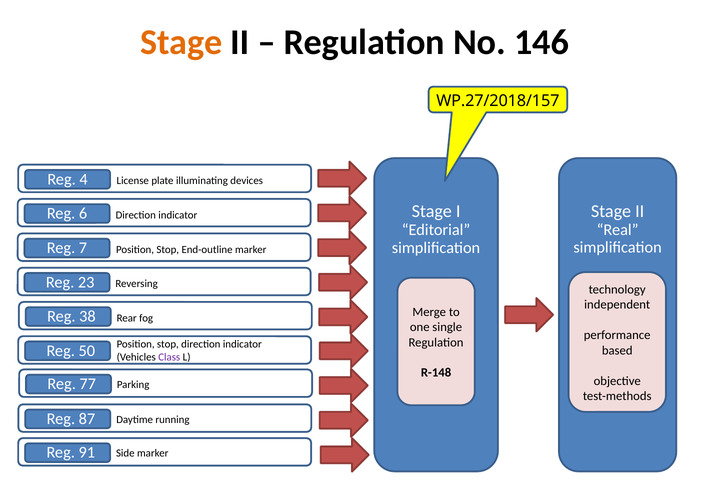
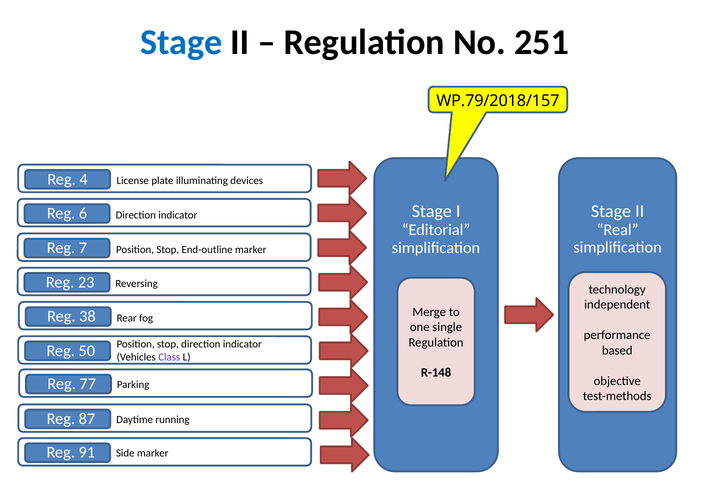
Stage colour: orange -> blue (181, 42)
146: 146 -> 251 (541, 42)
WP.27/2018/157: WP.27/2018/157 -> WP.79/2018/157 (498, 101)
